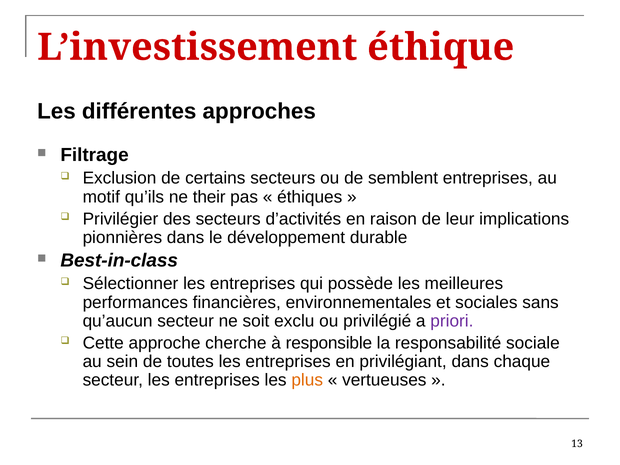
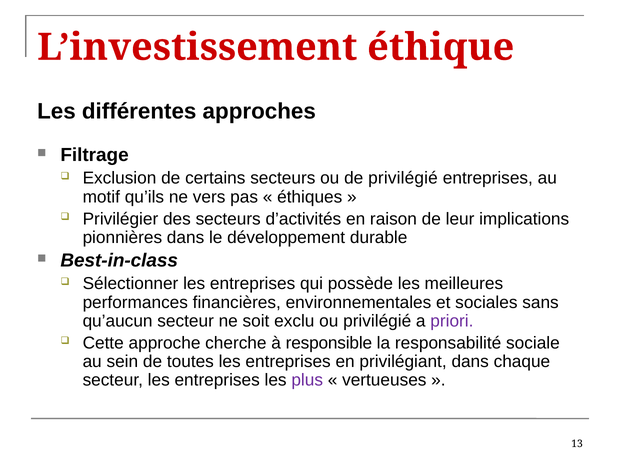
de semblent: semblent -> privilégié (403, 178)
their: their -> vers (209, 197)
plus colour: orange -> purple (307, 380)
